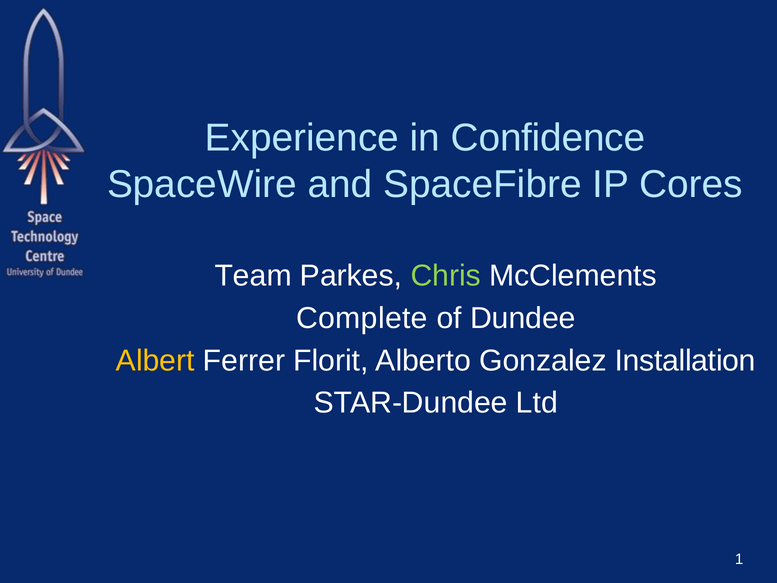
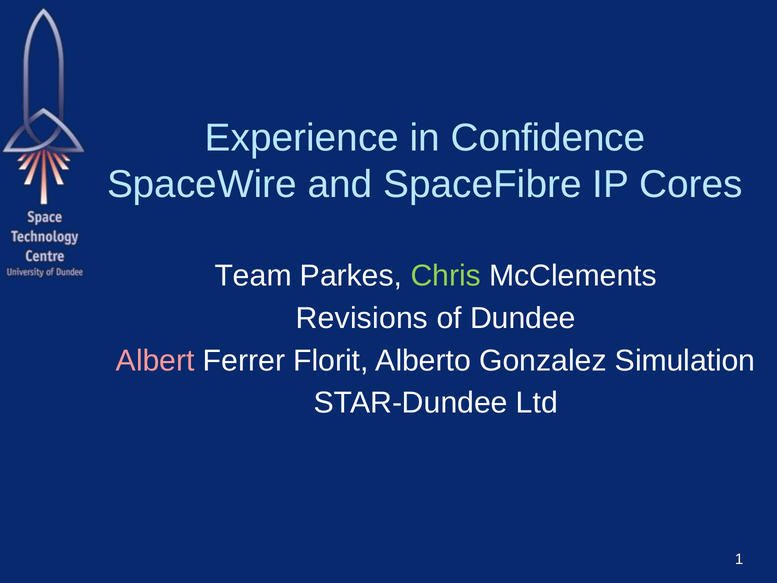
Complete: Complete -> Revisions (362, 318)
Albert colour: yellow -> pink (155, 360)
Installation: Installation -> Simulation (685, 360)
